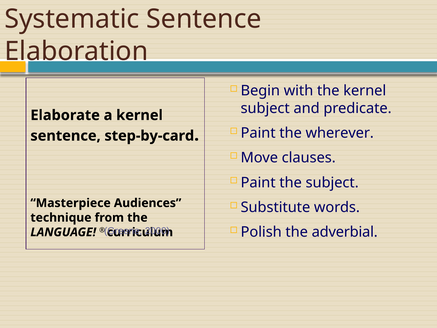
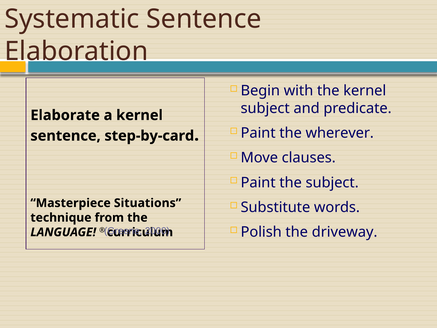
Audiences: Audiences -> Situations (148, 203)
adverbial: adverbial -> driveway (345, 232)
